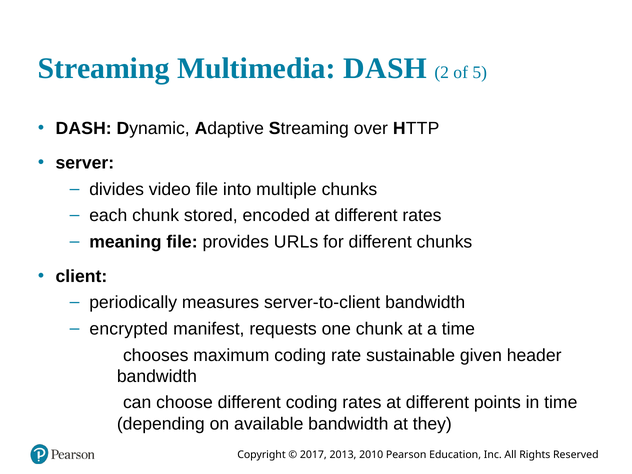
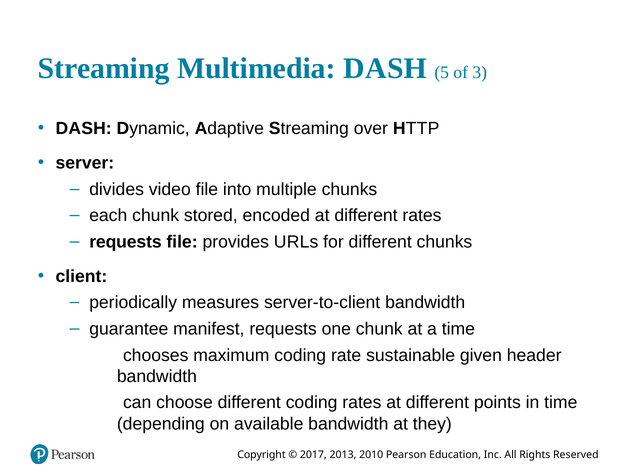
2: 2 -> 5 (442, 73)
5: 5 -> 3 (480, 73)
meaning: meaning -> requests (125, 242)
encrypted: encrypted -> guarantee (129, 329)
